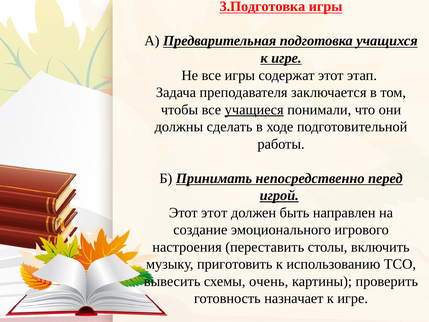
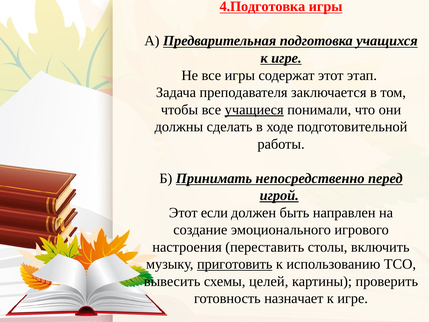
3.Подготовка: 3.Подготовка -> 4.Подготовка (262, 7)
Этот этот: этот -> если (214, 212)
приготовить underline: none -> present (235, 264)
очень: очень -> целей (269, 281)
